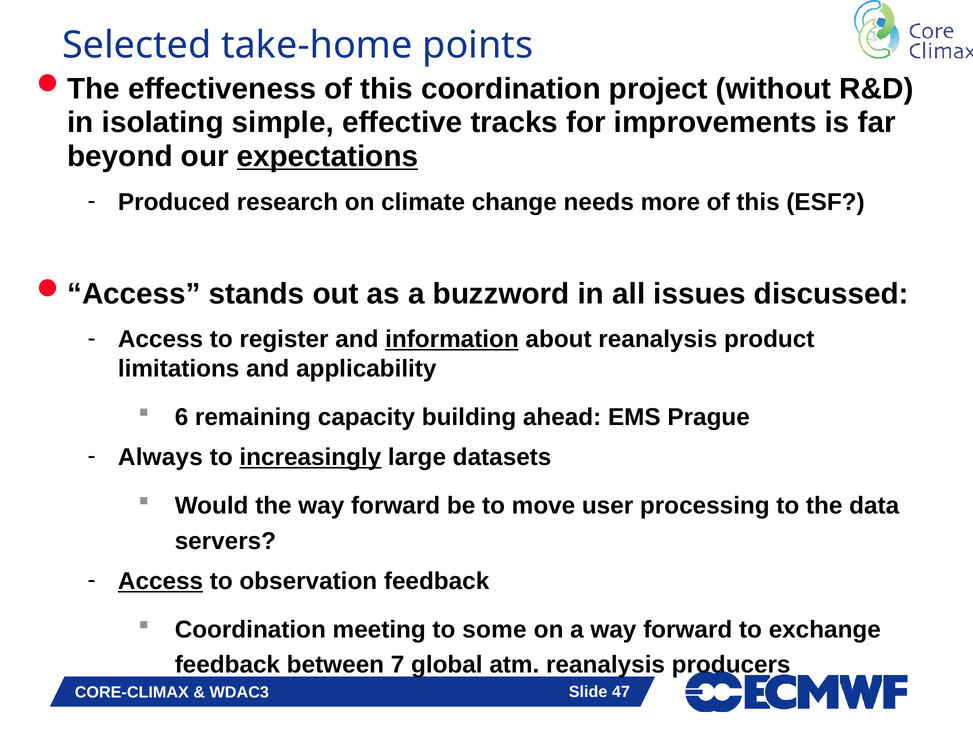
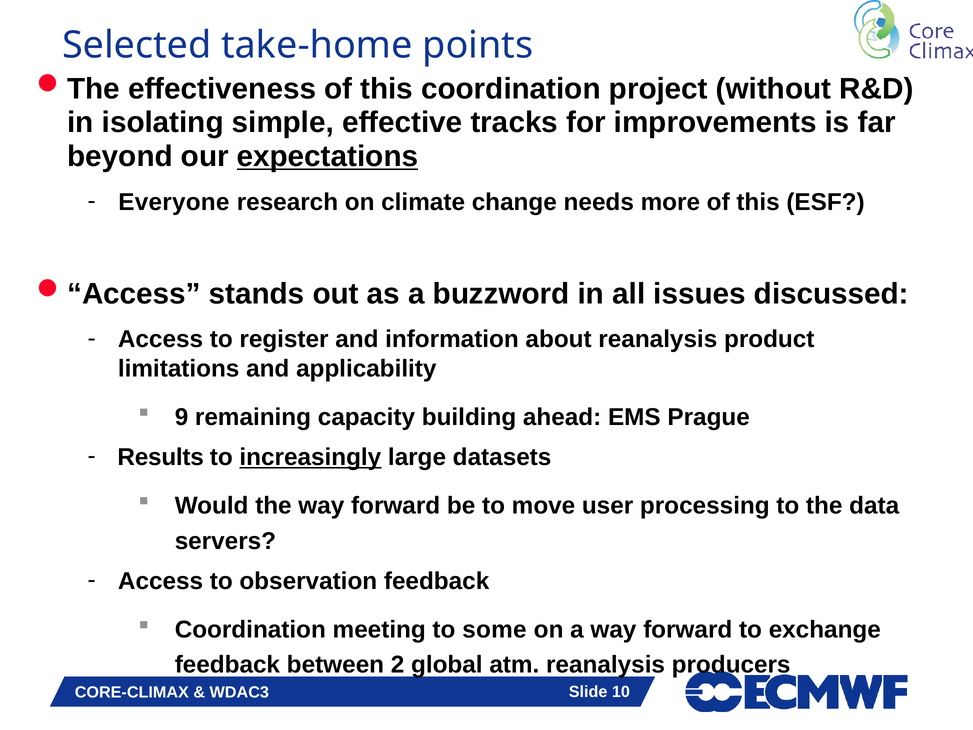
Produced: Produced -> Everyone (174, 202)
information underline: present -> none (452, 339)
6: 6 -> 9 (182, 417)
Always: Always -> Results (161, 457)
Access underline: present -> none (161, 581)
7: 7 -> 2 (398, 665)
47: 47 -> 10 (621, 692)
